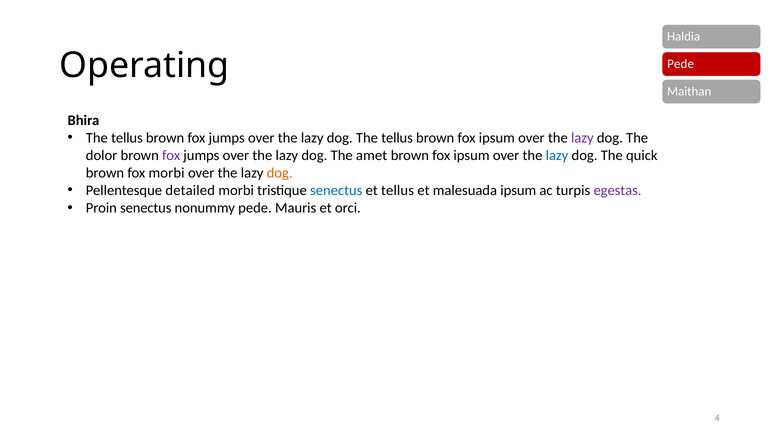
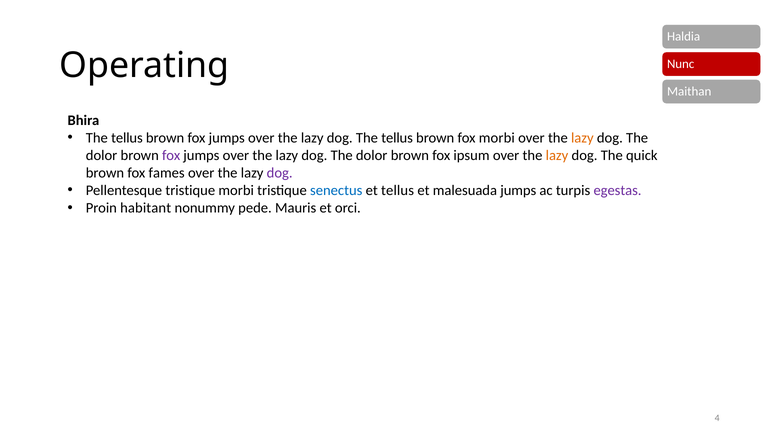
Pede: Pede -> Nunc (681, 64)
ipsum: ipsum -> morbi (497, 138)
lazy colour: purple -> orange (582, 138)
amet: amet -> dolor (372, 155)
lazy colour: blue -> orange (557, 155)
fox morbi: morbi -> fames (167, 173)
dog colour: orange -> purple (280, 173)
Pellentesque detailed: detailed -> tristique (190, 191)
malesuada ipsum: ipsum -> jumps (518, 191)
Proin senectus: senectus -> habitant (146, 208)
